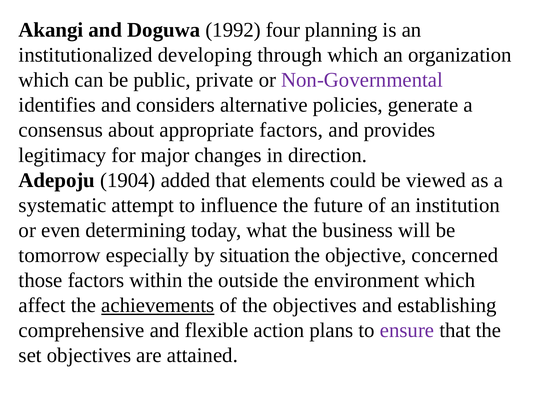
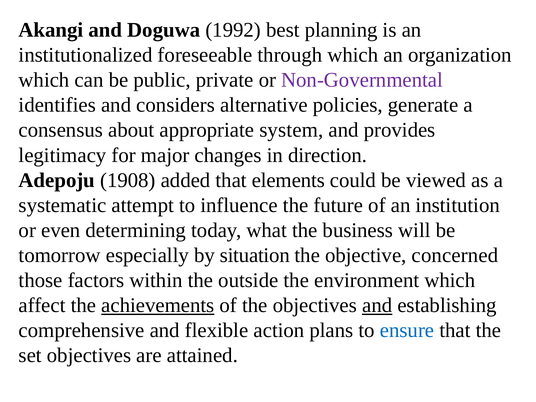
four: four -> best (283, 30)
developing: developing -> foreseeable (205, 55)
appropriate factors: factors -> system (291, 130)
1904: 1904 -> 1908 (128, 180)
and underline: none -> present (377, 305)
ensure colour: purple -> blue (407, 330)
